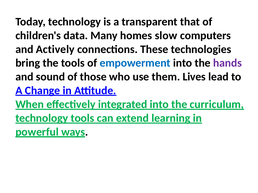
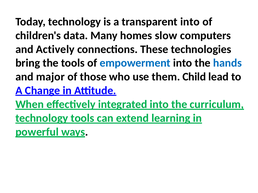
transparent that: that -> into (190, 22)
hands colour: purple -> blue (227, 63)
sound: sound -> major (50, 77)
Lives: Lives -> Child (194, 77)
